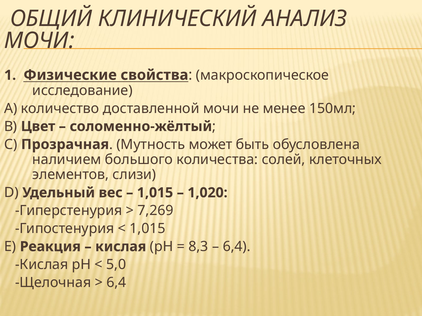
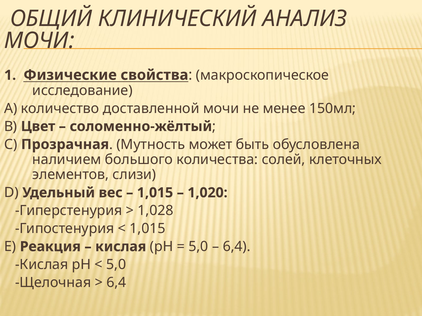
7,269: 7,269 -> 1,028 (156, 211)
8,3: 8,3 -> 5,0 (198, 247)
